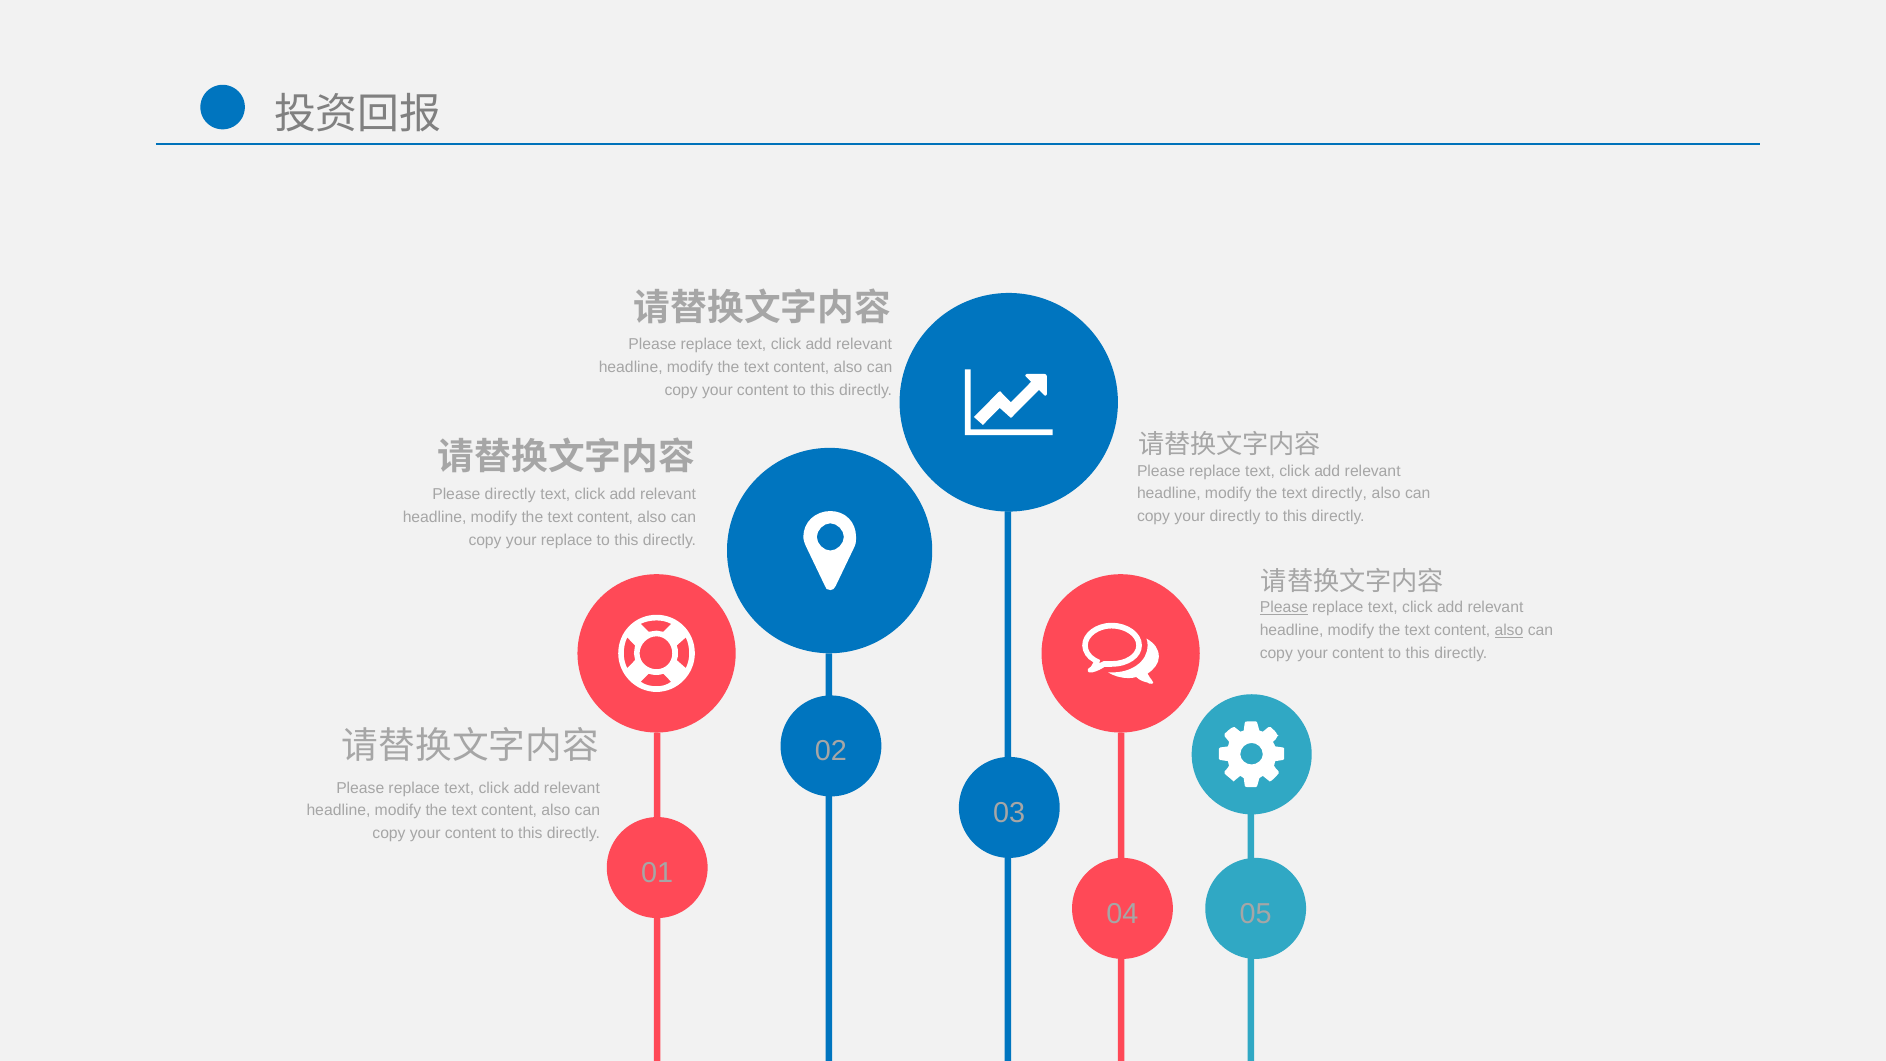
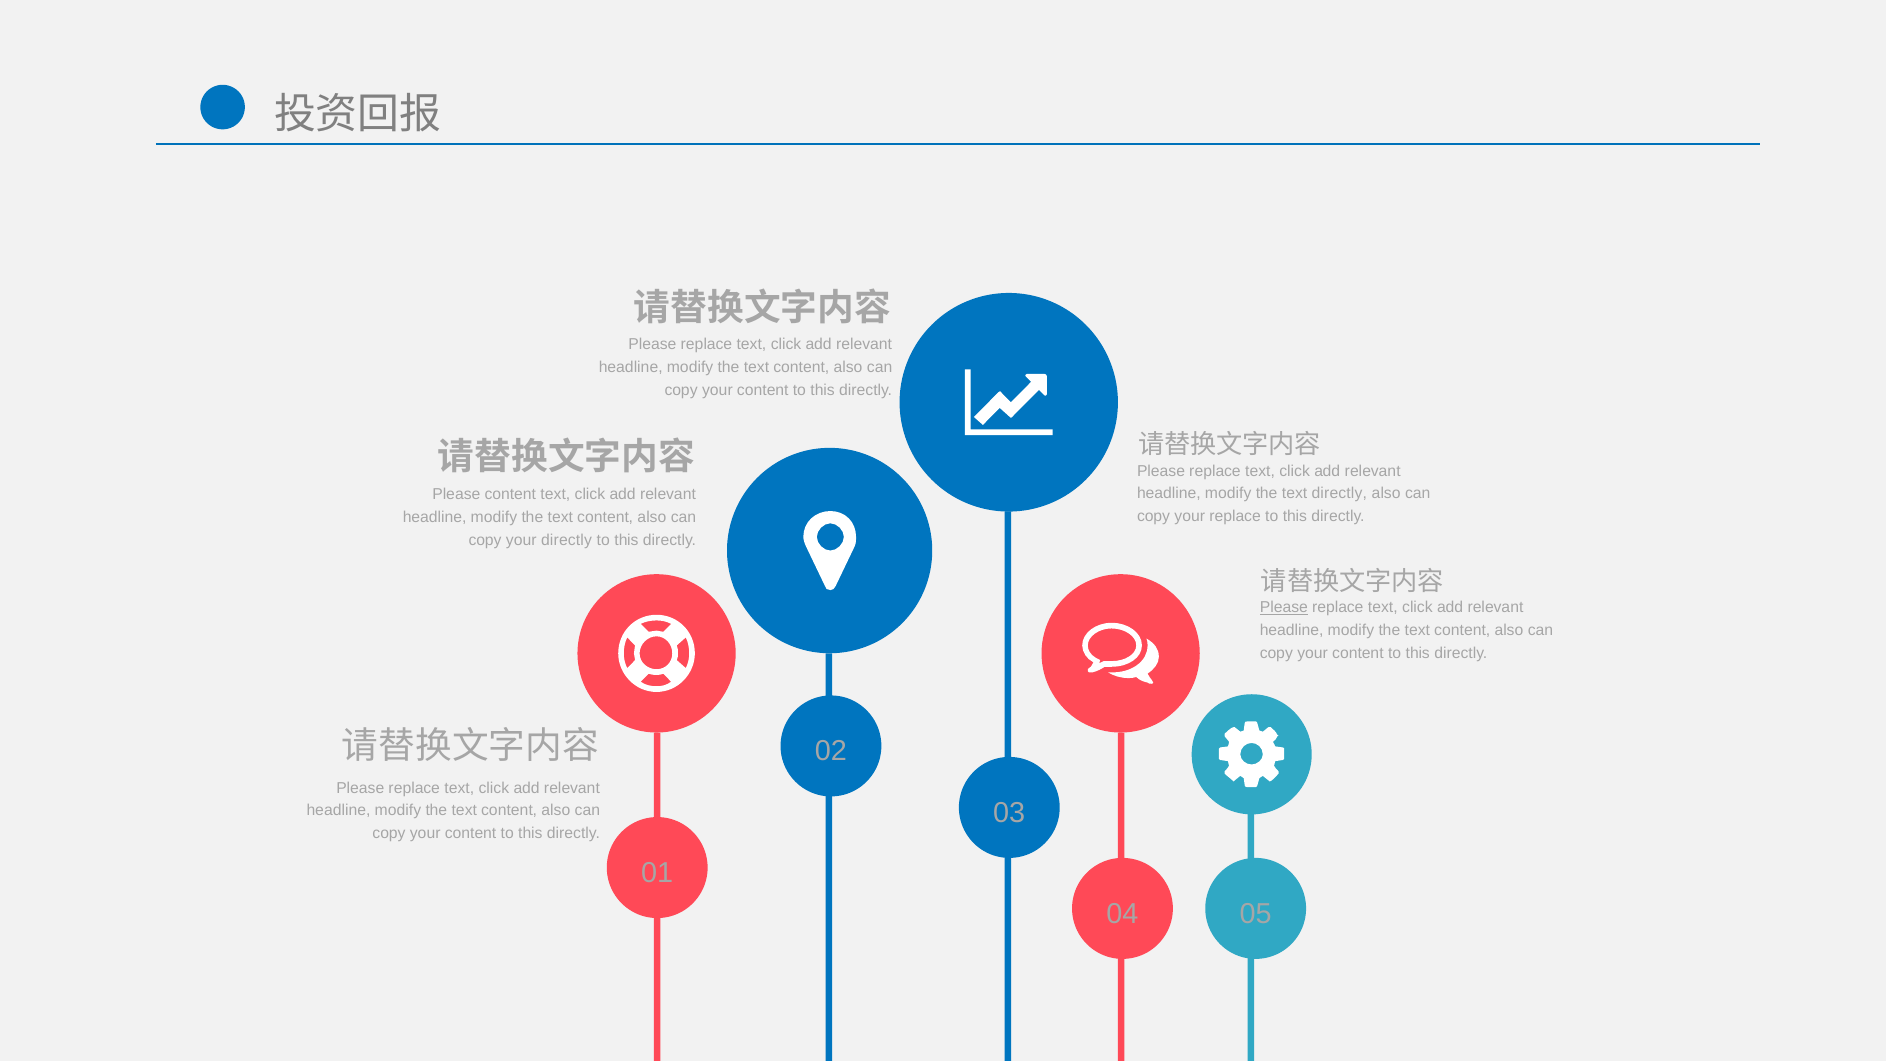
Please directly: directly -> content (510, 495)
your directly: directly -> replace (1235, 516)
your replace: replace -> directly (567, 540)
also underline: present -> none (1509, 630)
